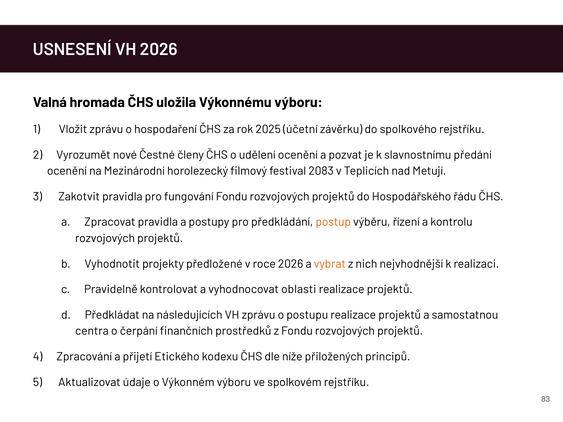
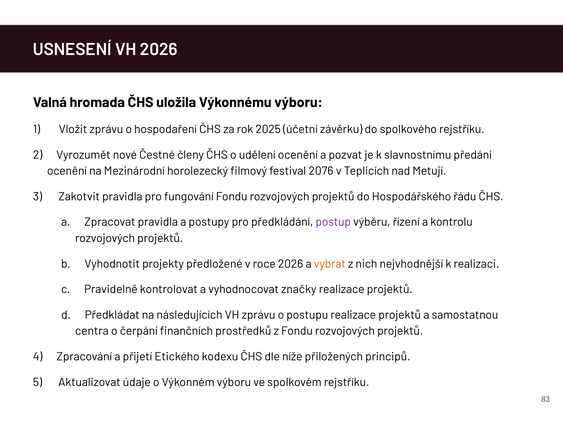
2083: 2083 -> 2076 (321, 171)
postup colour: orange -> purple (333, 222)
oblasti: oblasti -> značky (299, 290)
